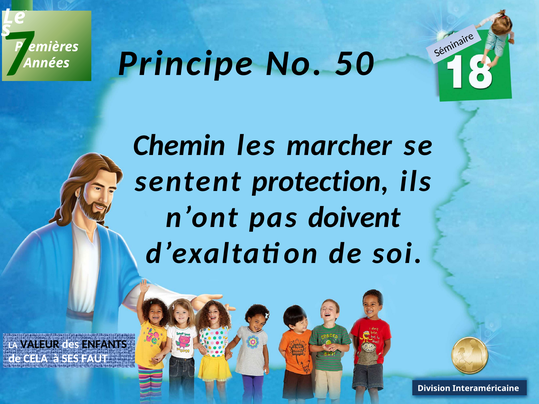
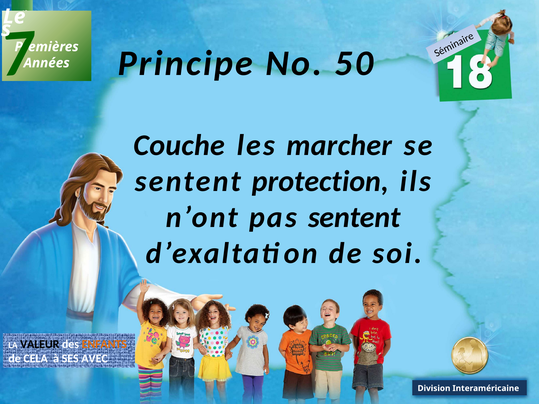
Chemin: Chemin -> Couche (179, 146)
pas doivent: doivent -> sentent (354, 217)
ENFANTS colour: black -> orange (104, 344)
FAUT: FAUT -> AVEC (95, 359)
